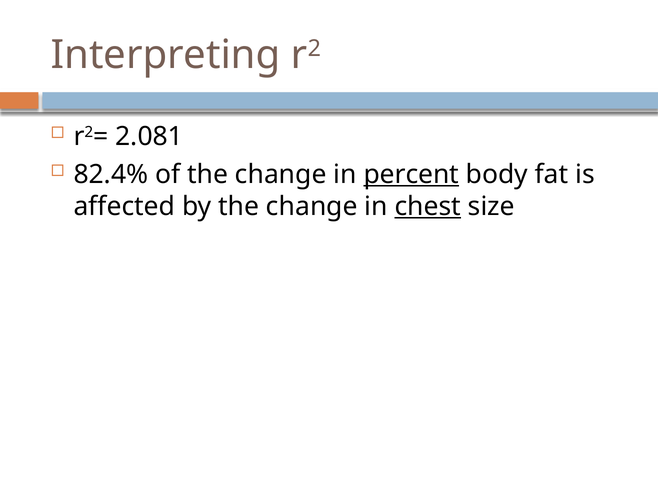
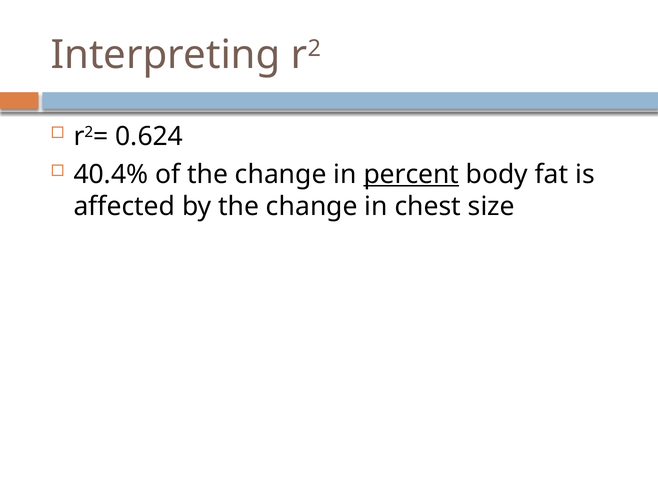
2.081: 2.081 -> 0.624 (149, 136)
82.4%: 82.4% -> 40.4% (111, 174)
chest underline: present -> none (428, 206)
